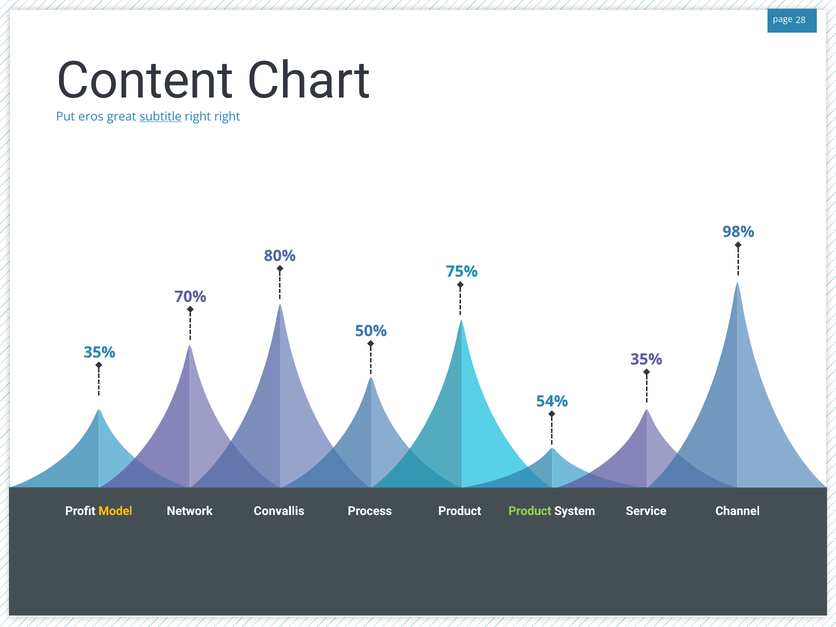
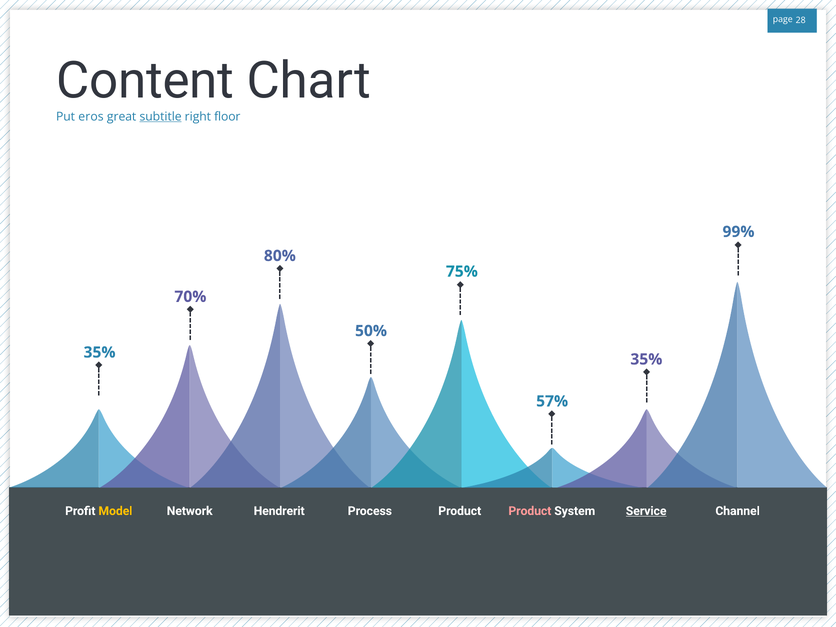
right right: right -> floor (227, 117)
98%: 98% -> 99% (738, 232)
54%: 54% -> 57% (552, 401)
Convallis: Convallis -> Hendrerit (279, 511)
Product colour: light green -> pink (530, 511)
Service underline: none -> present (646, 511)
